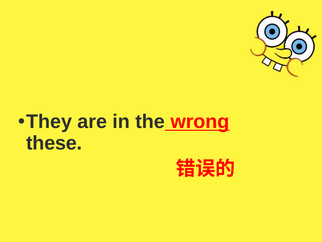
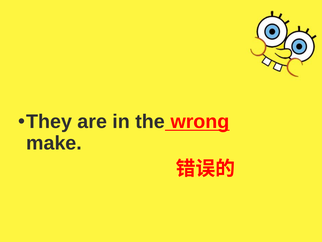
these: these -> make (54, 143)
